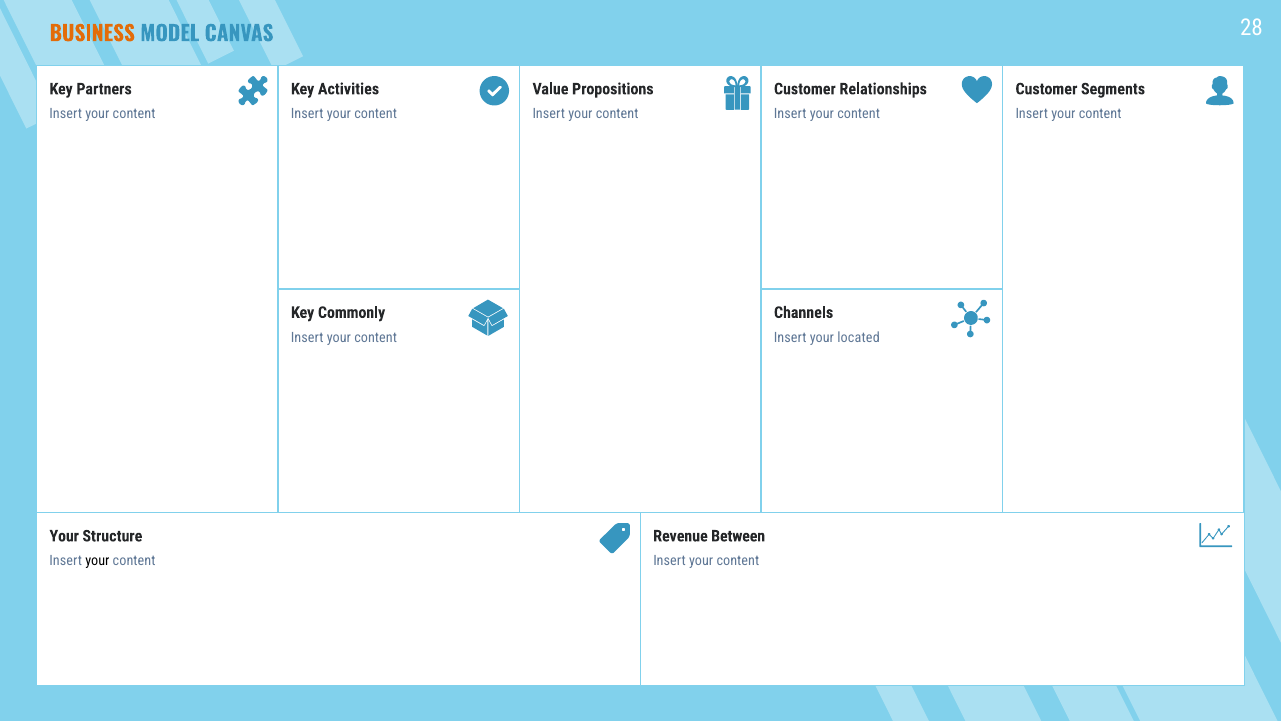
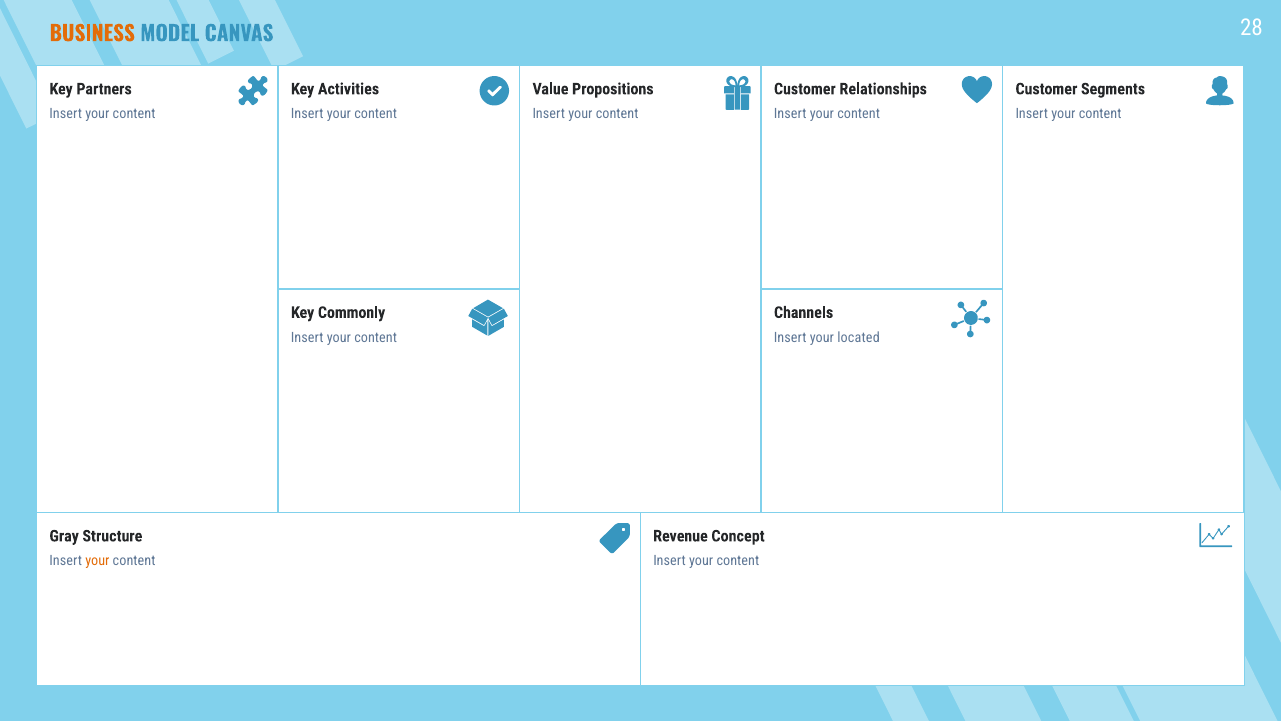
Your: Your -> Gray (64, 536)
Between: Between -> Concept (738, 536)
your colour: black -> orange (97, 561)
